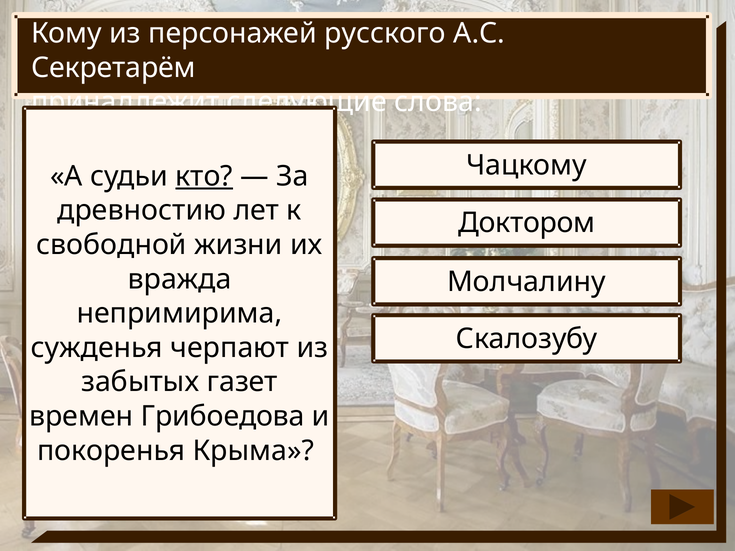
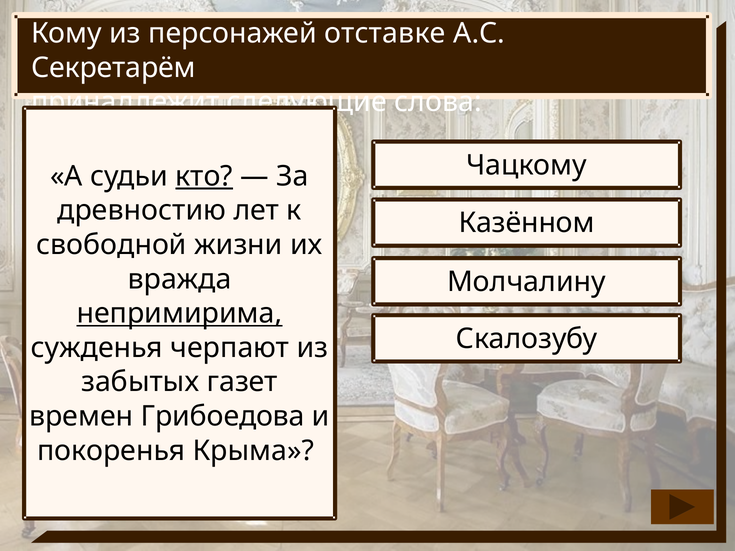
русского: русского -> отставке (385, 33)
Доктором: Доктором -> Казённом (527, 223)
непримирима underline: none -> present (179, 314)
